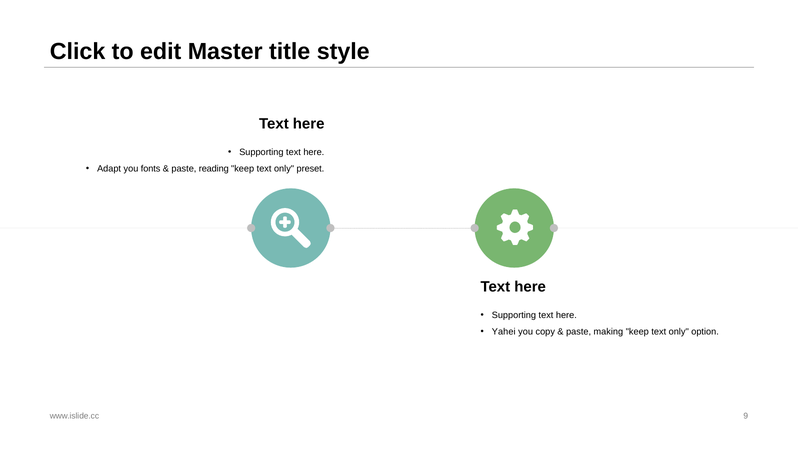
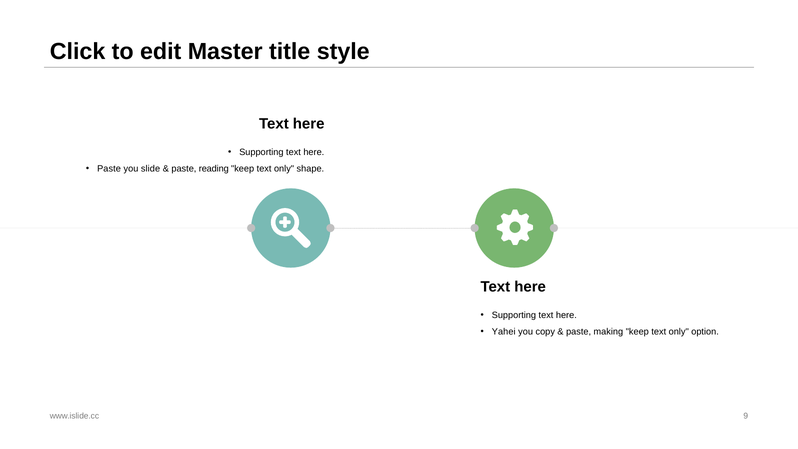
Adapt: Adapt -> Paste (109, 169)
fonts: fonts -> slide (151, 169)
preset: preset -> shape (310, 169)
